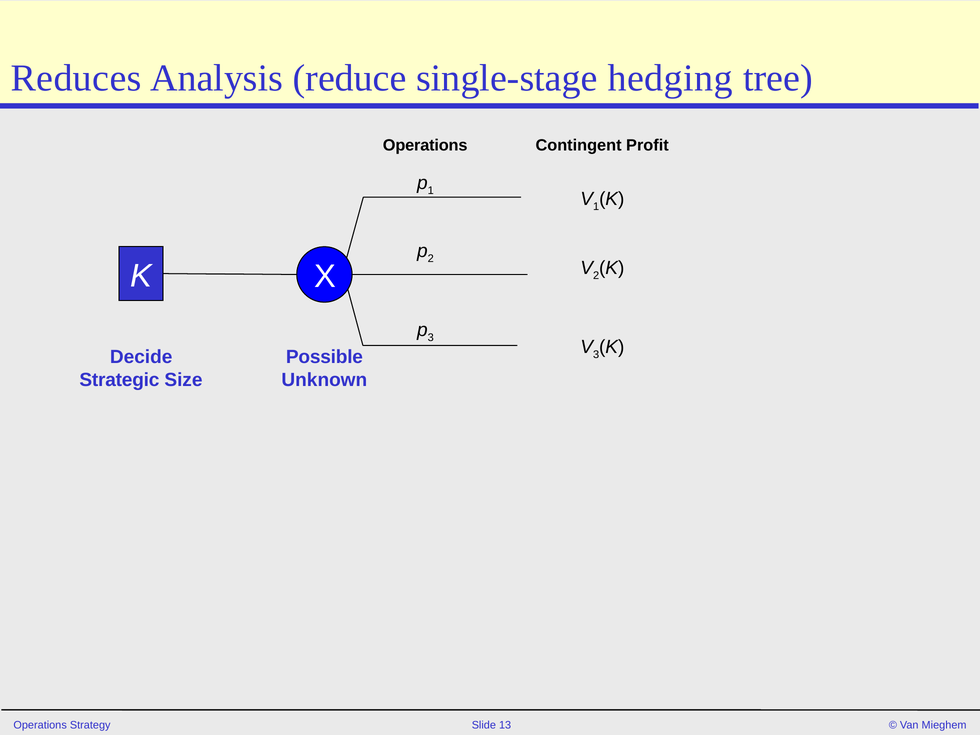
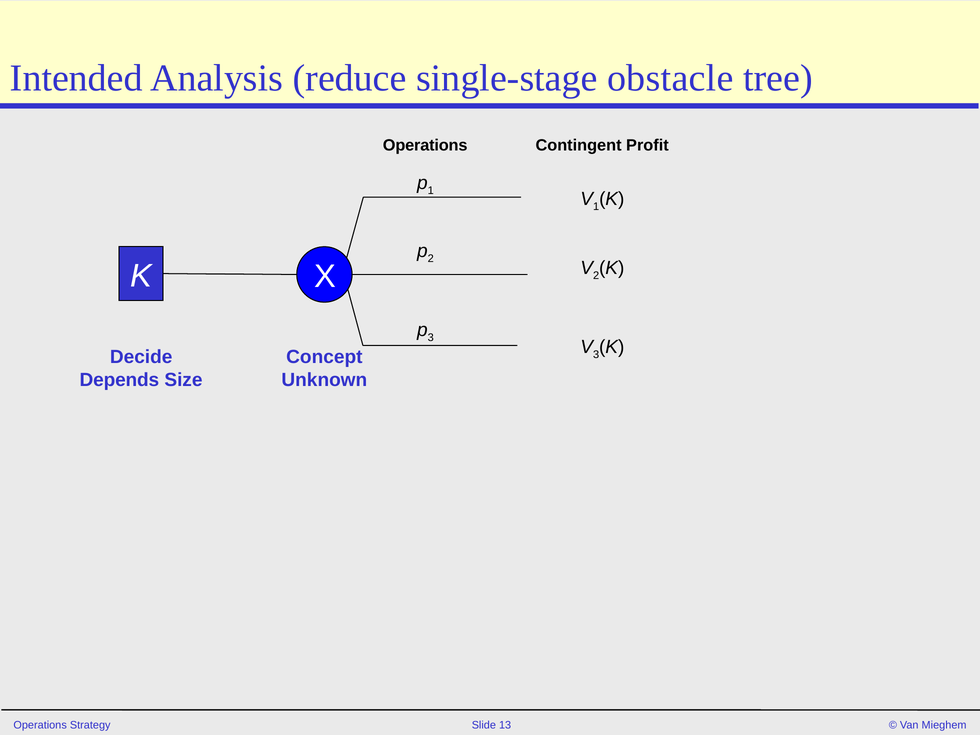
Reduces: Reduces -> Intended (76, 78)
hedging: hedging -> obstacle (670, 78)
Possible: Possible -> Concept (324, 357)
Strategic: Strategic -> Depends (119, 380)
